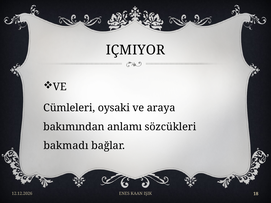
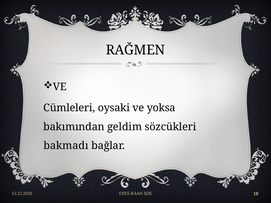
IÇMIYOR: IÇMIYOR -> RAĞMEN (136, 50)
araya: araya -> yoksa (161, 108)
anlamı: anlamı -> geldim (125, 127)
